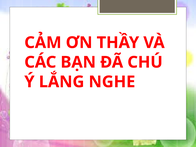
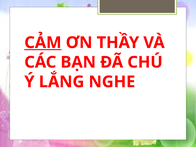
CẢM underline: none -> present (43, 43)
